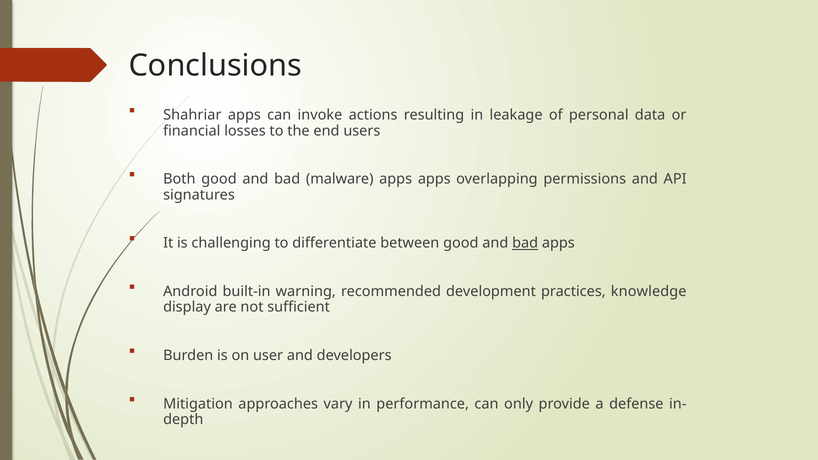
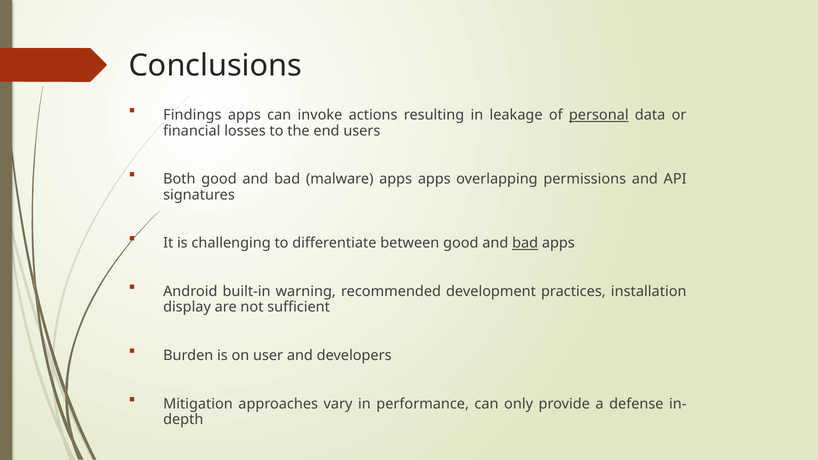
Shahriar: Shahriar -> Findings (192, 115)
personal underline: none -> present (599, 115)
knowledge: knowledge -> installation (649, 292)
